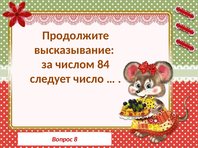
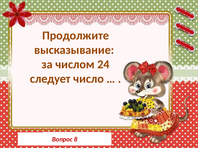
84: 84 -> 24 (103, 65)
